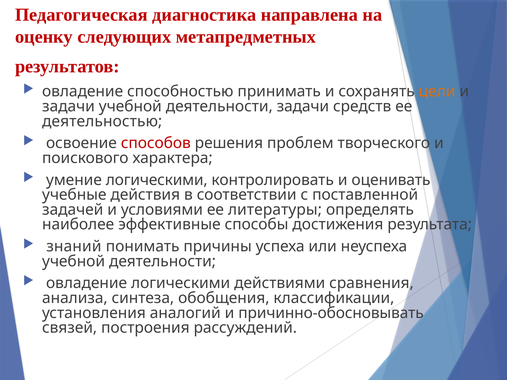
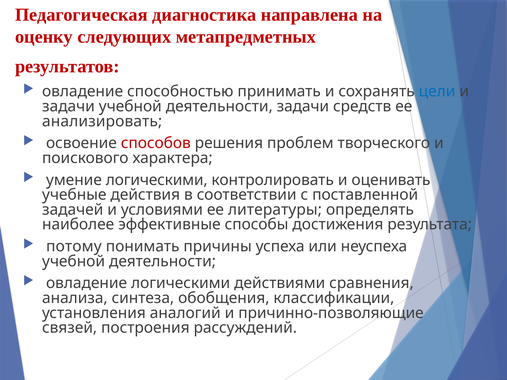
цели colour: orange -> blue (437, 92)
деятельностью: деятельностью -> анализировать (102, 121)
знаний: знаний -> потому (74, 247)
причинно-обосновывать: причинно-обосновывать -> причинно-позволяющие (331, 313)
